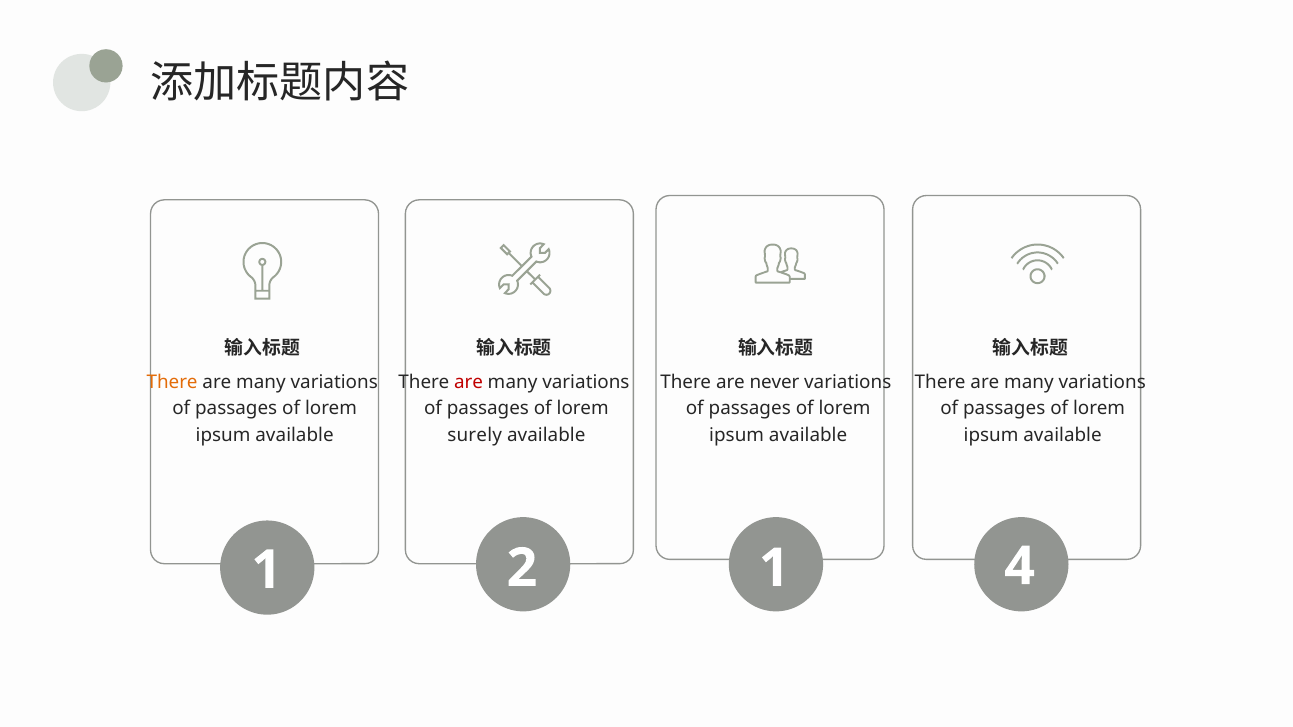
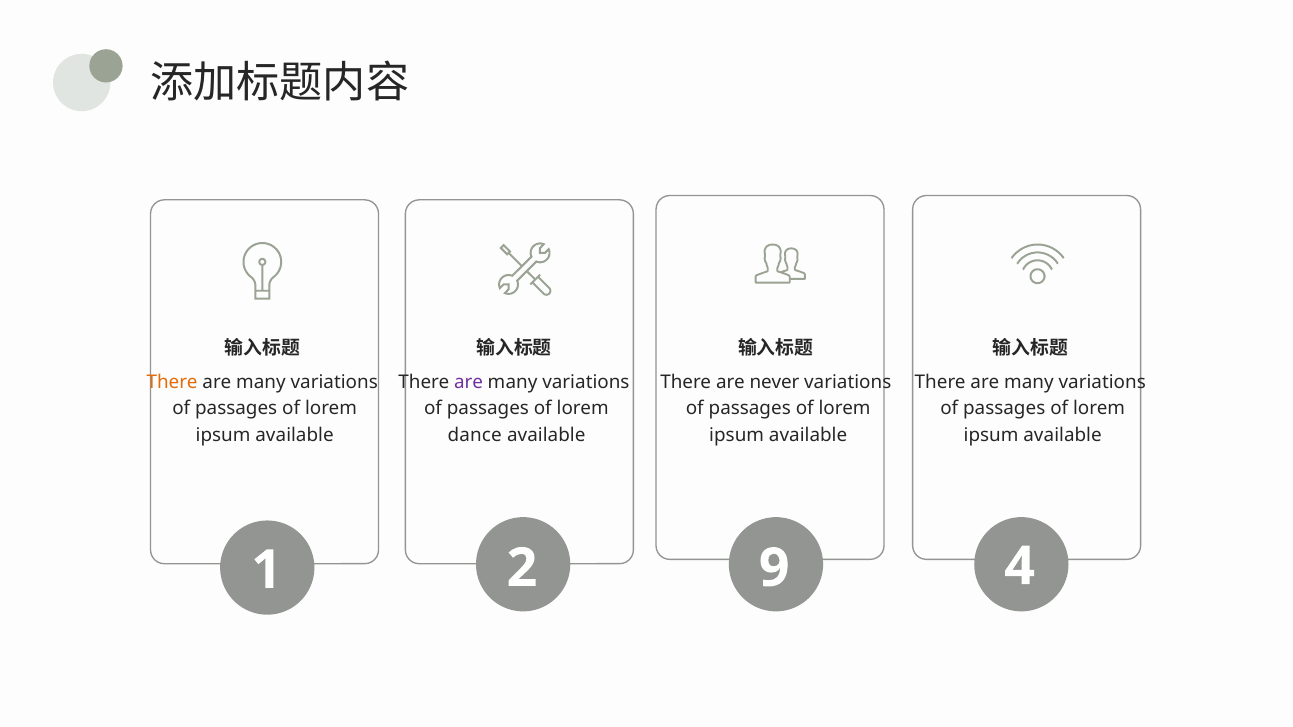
are colour: red -> purple (469, 382)
surely: surely -> dance (475, 435)
2 1: 1 -> 9 (774, 568)
